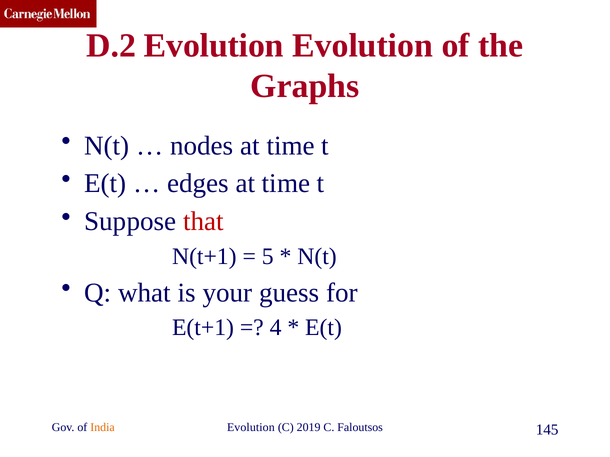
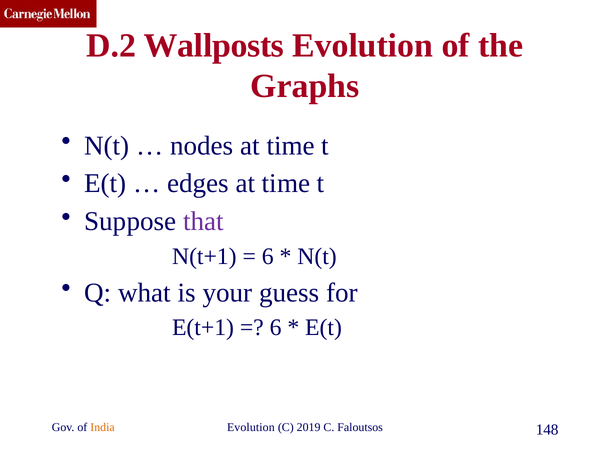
D.2 Evolution: Evolution -> Wallposts (214, 46)
that colour: red -> purple (203, 222)
5: 5 -> 6 (268, 257)
4: 4 -> 6 (276, 328)
145: 145 -> 148 (547, 430)
